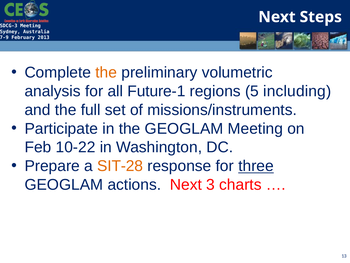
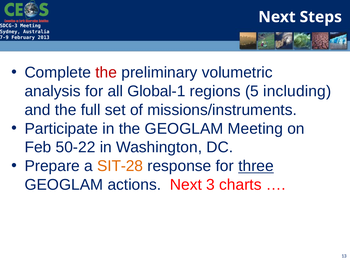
the colour: orange -> red (106, 72)
Future-1: Future-1 -> Global-1 (156, 91)
10-22: 10-22 -> 50-22 (76, 147)
